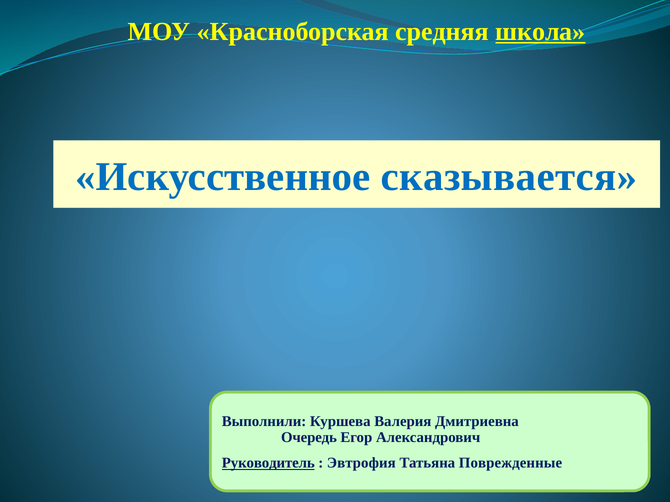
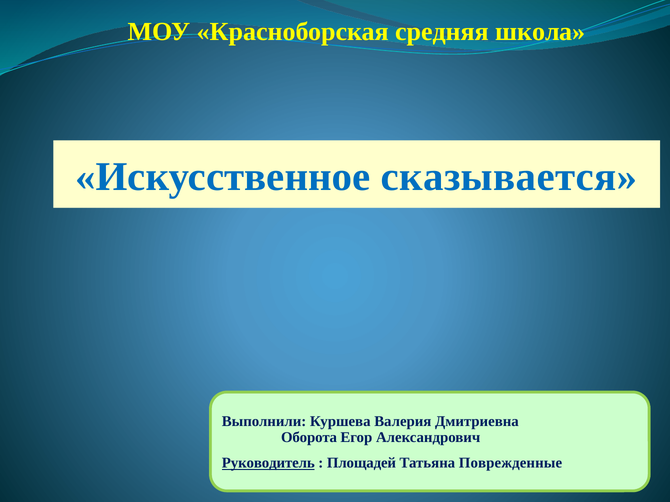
школа underline: present -> none (540, 31)
Очередь: Очередь -> Оборота (309, 438)
Эвтрофия: Эвтрофия -> Площадей (362, 463)
